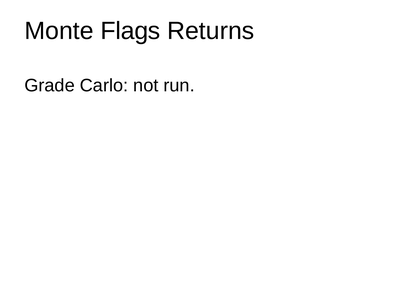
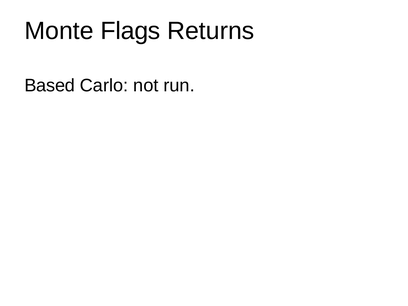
Grade: Grade -> Based (50, 86)
